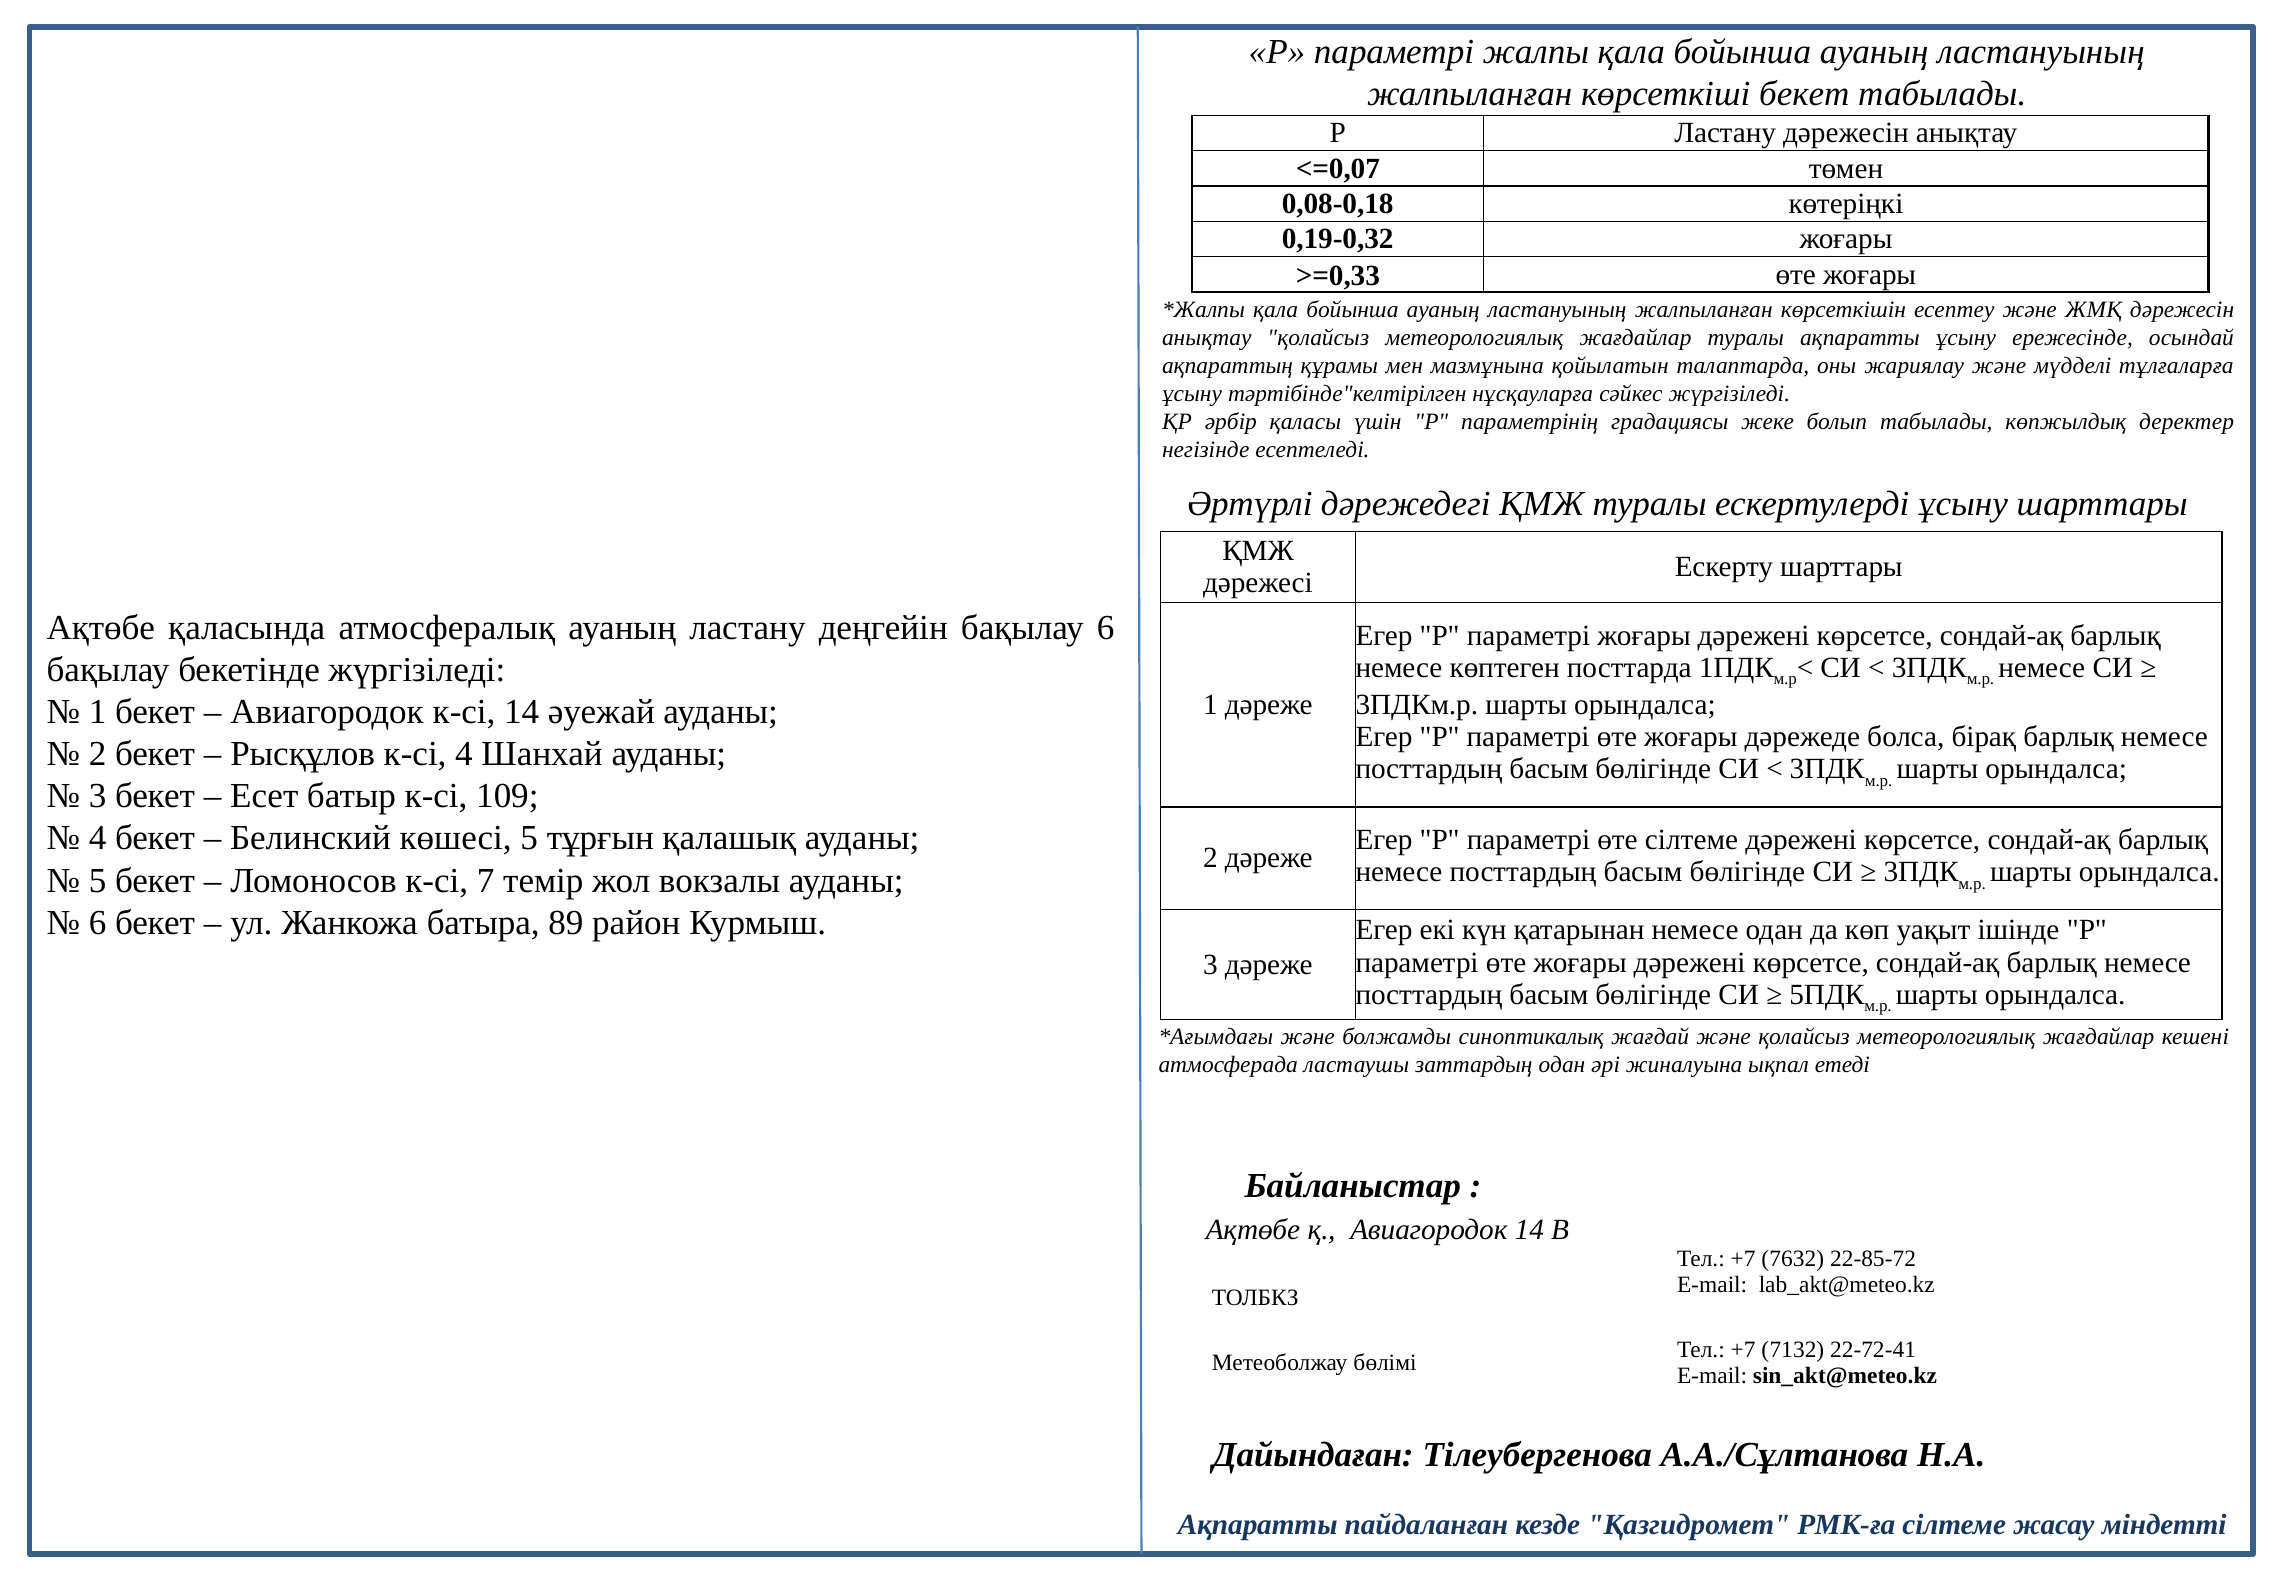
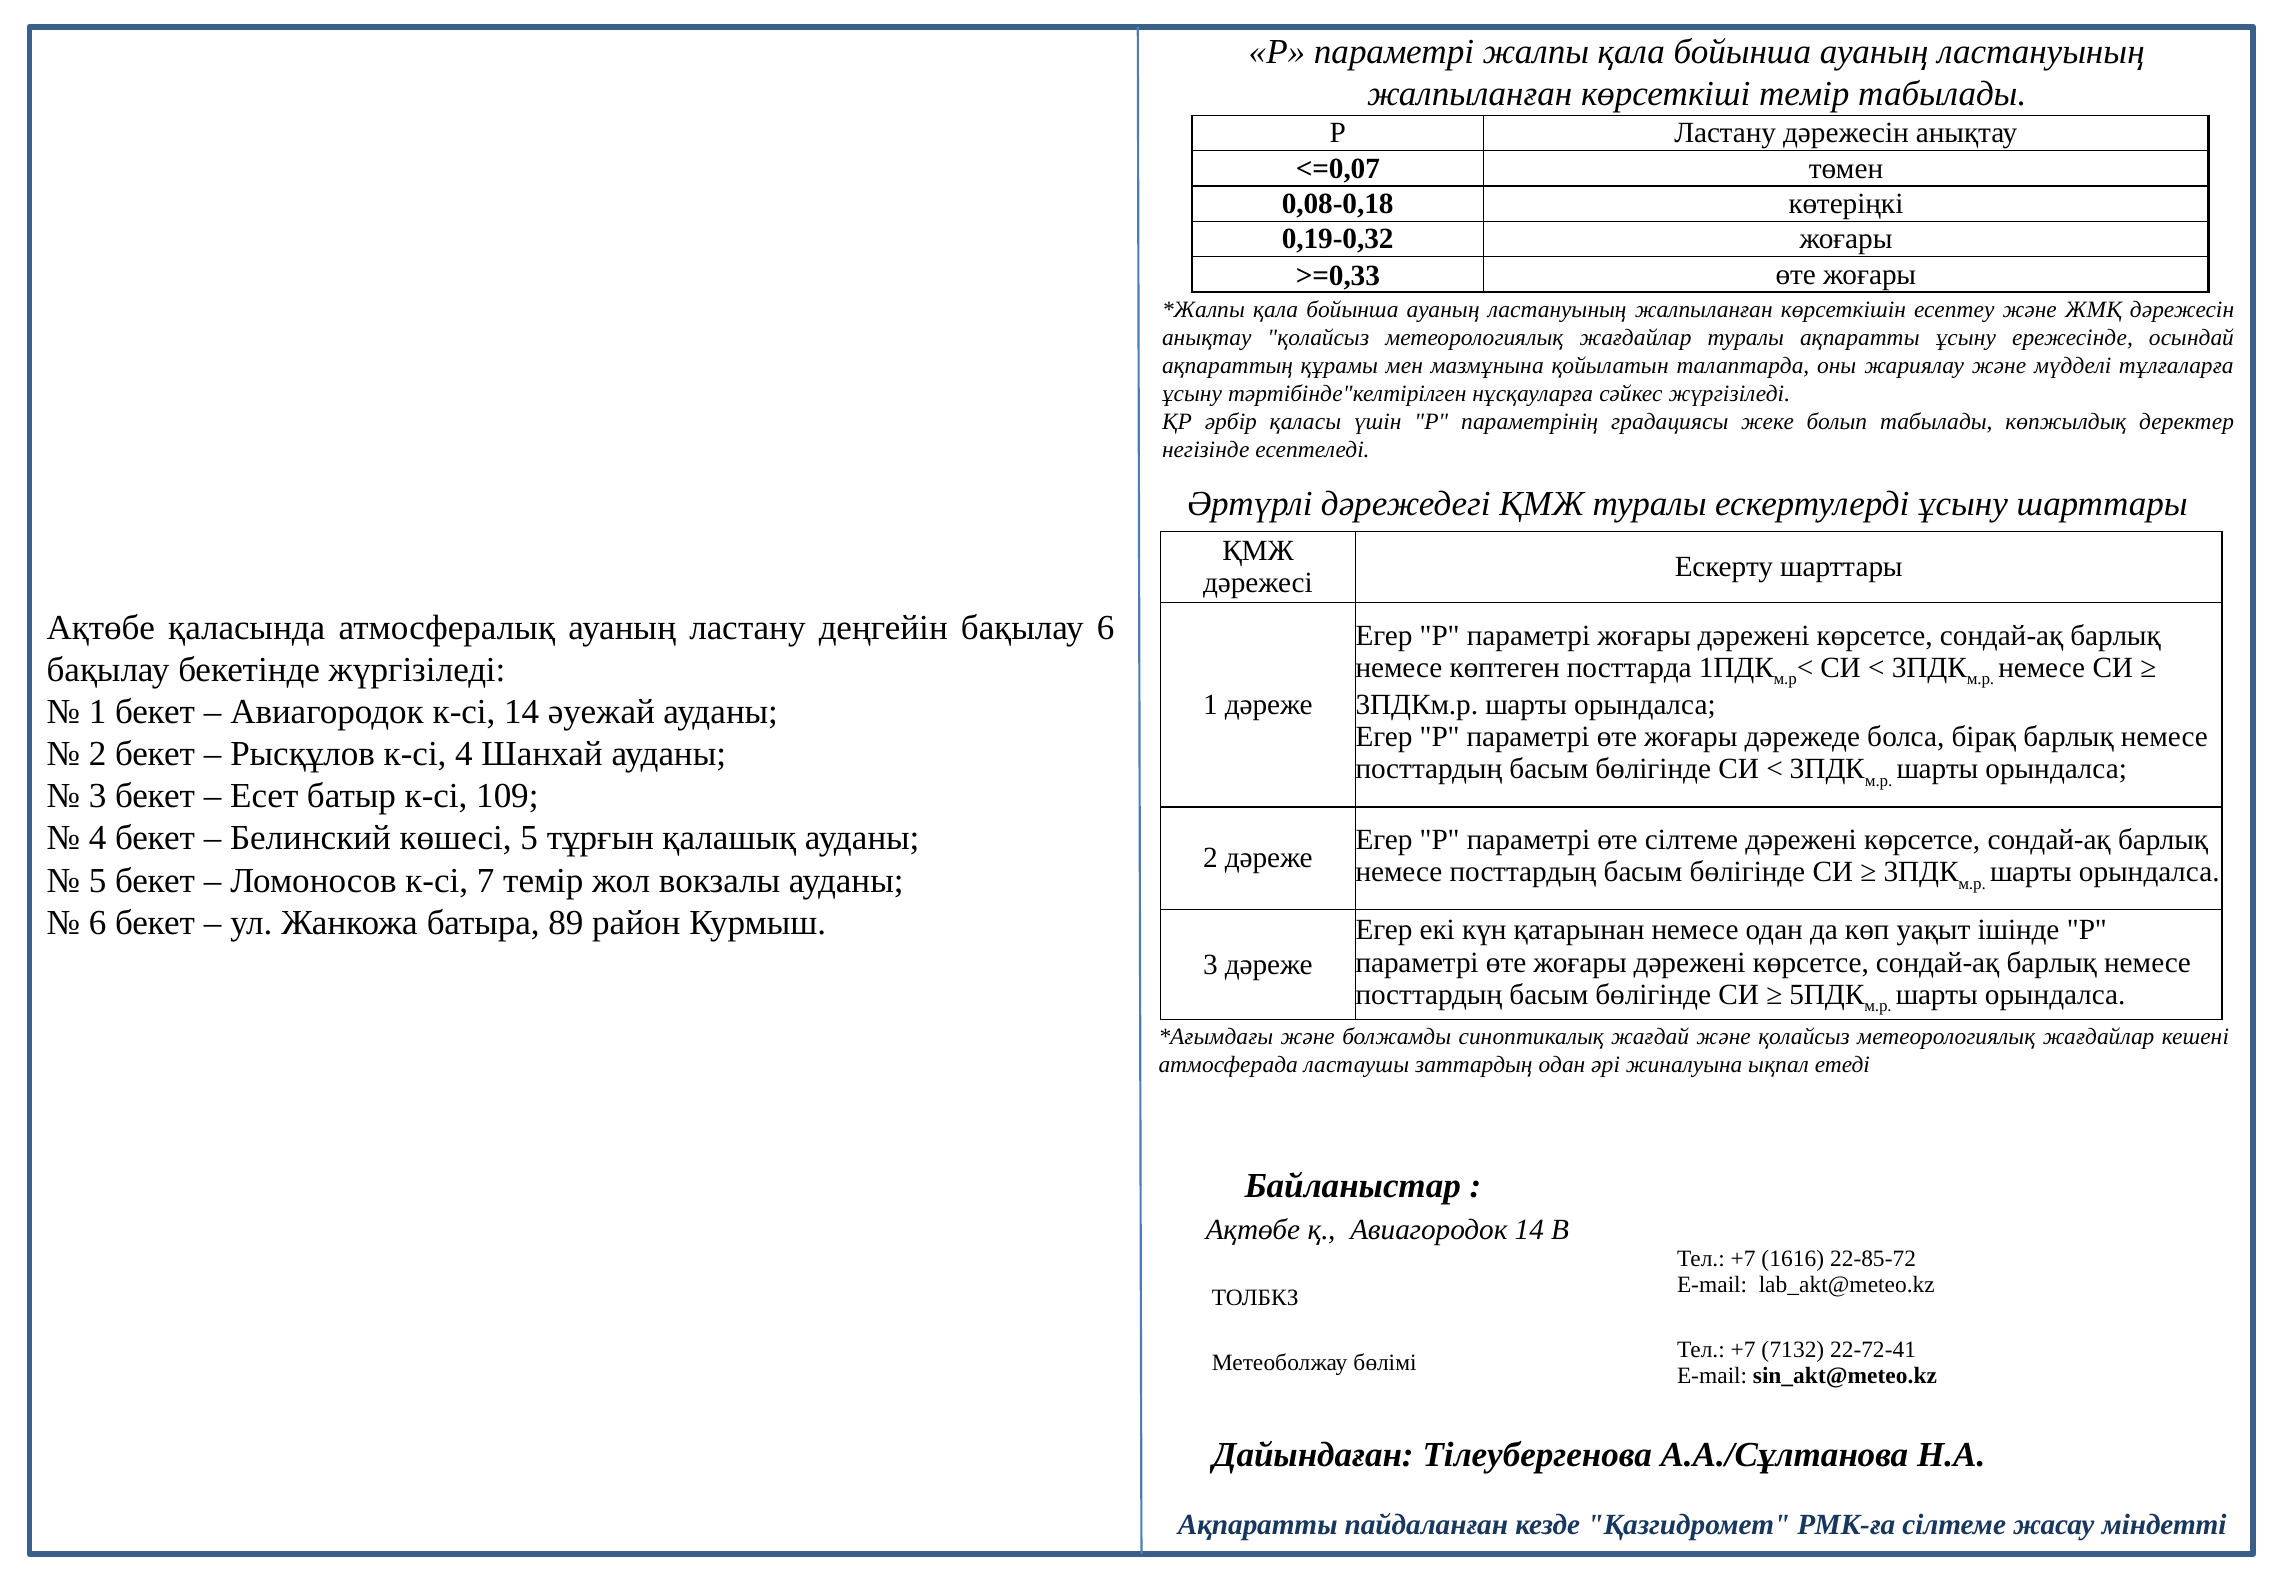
көрсеткіші бекет: бекет -> темір (1804, 94)
7632: 7632 -> 1616 (1793, 1258)
